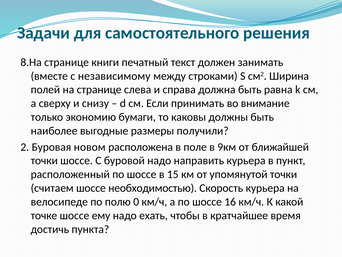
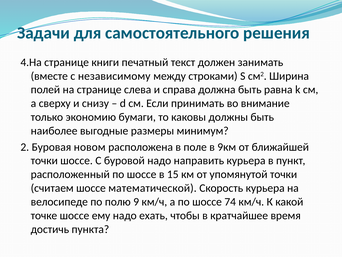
8.На: 8.На -> 4.На (31, 62)
получили: получили -> минимум (203, 131)
необходимостью: необходимостью -> математической (152, 188)
0: 0 -> 9 (136, 201)
16: 16 -> 74 (230, 201)
